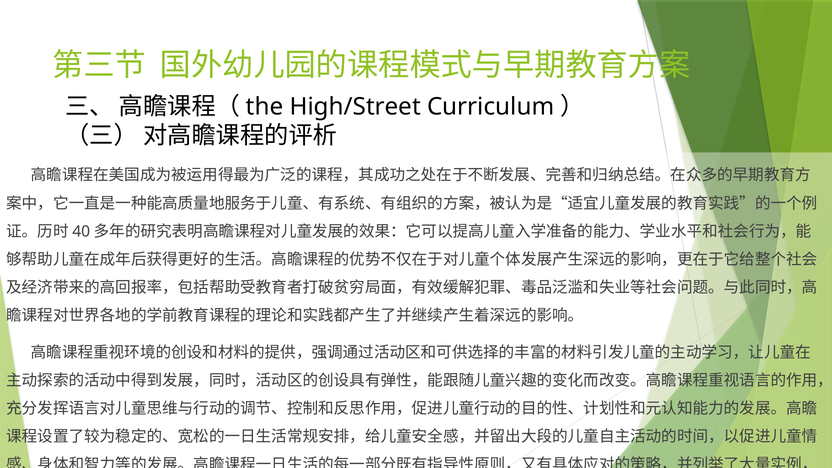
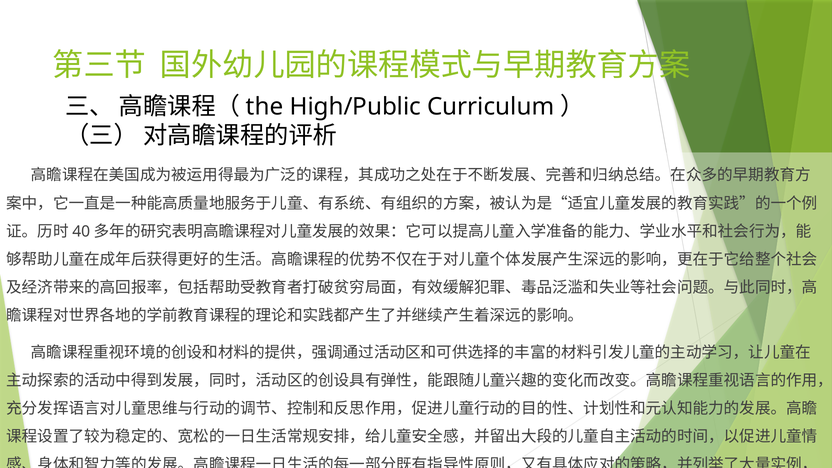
High/Street: High/Street -> High/Public (355, 107)
